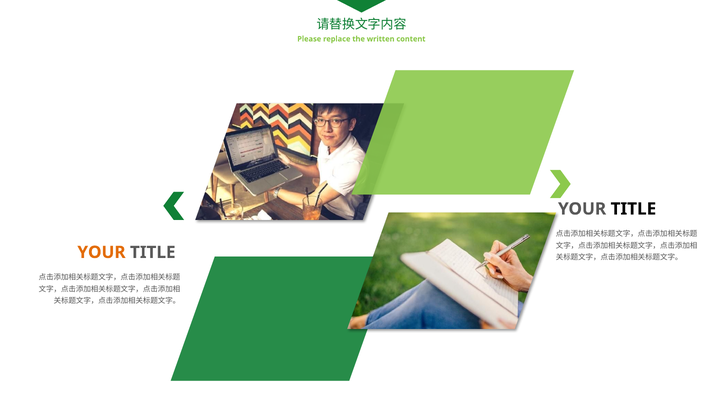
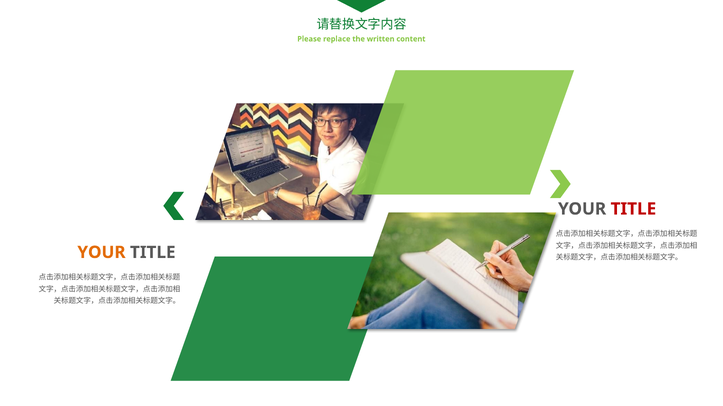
TITLE colour: black -> red (633, 209)
